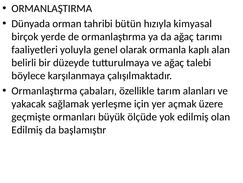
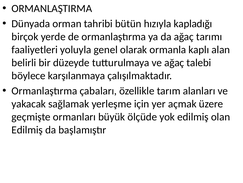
kimyasal: kimyasal -> kapladığı (193, 24)
